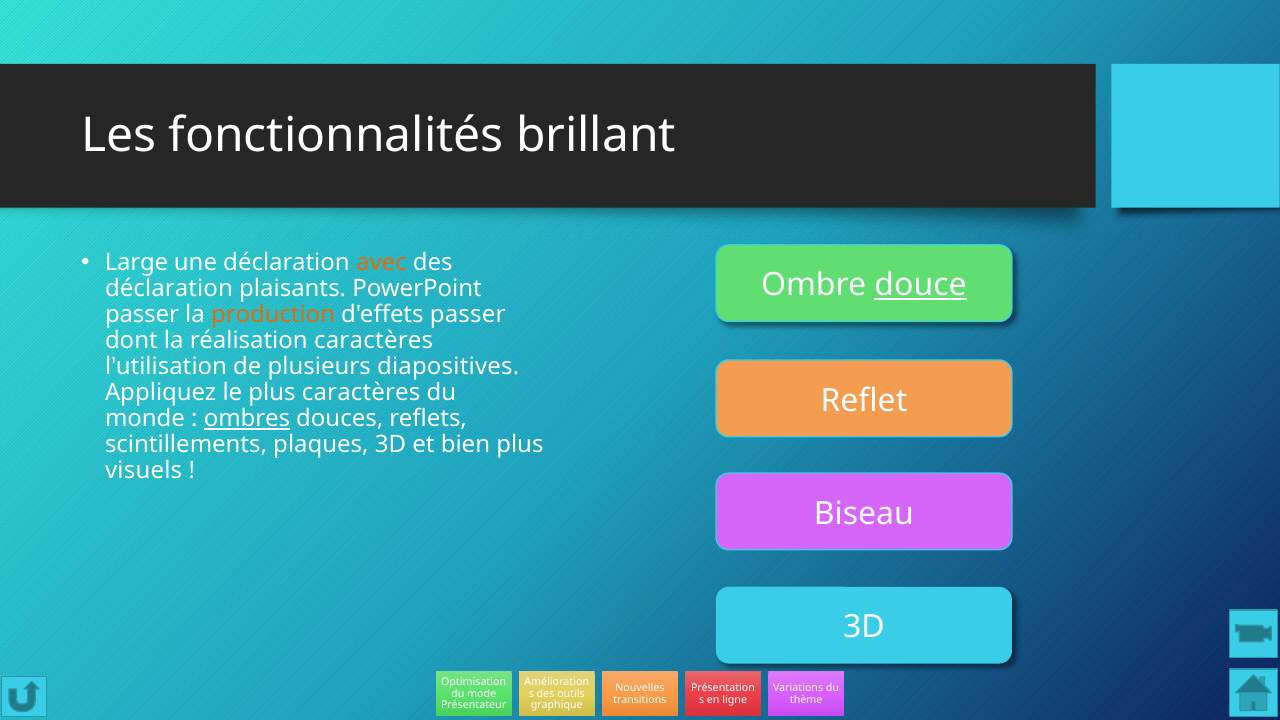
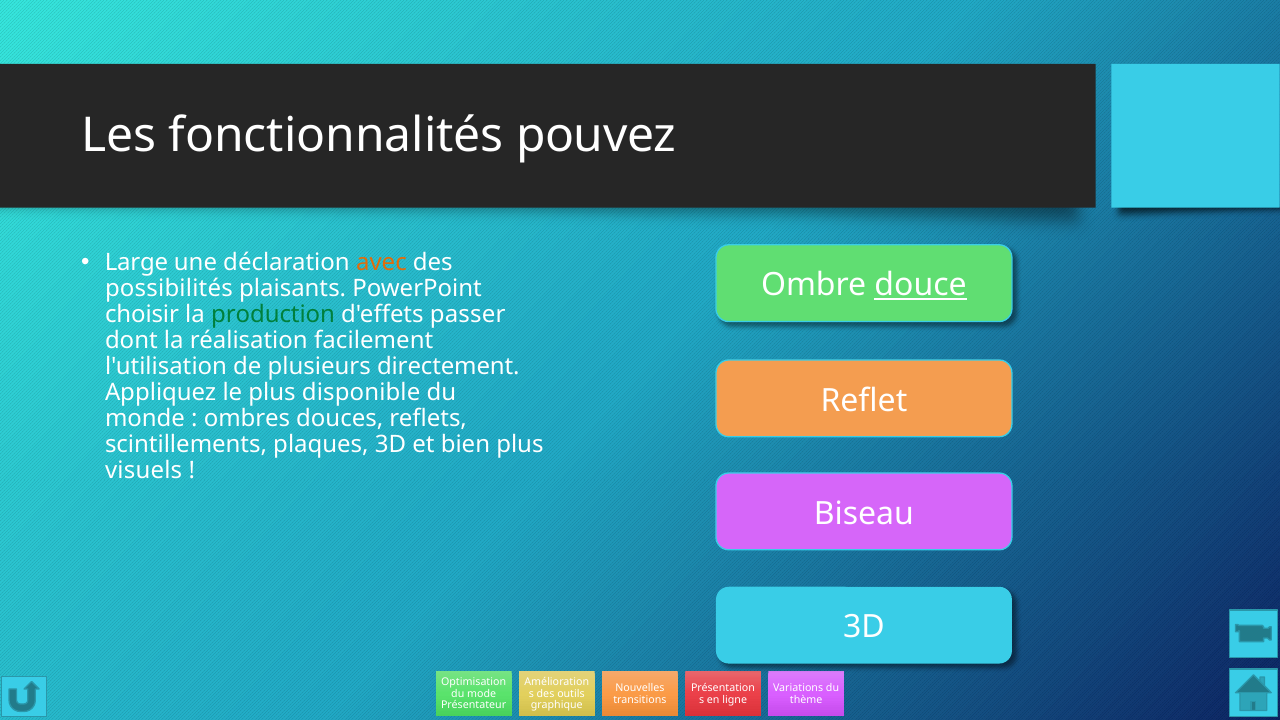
brillant: brillant -> pouvez (596, 135)
déclaration: déclaration -> possibilités (169, 289)
passer: passer -> choisir (142, 315)
production colour: orange -> green (273, 315)
réalisation caractères: caractères -> facilement (374, 341)
diapositives: diapositives -> directement (448, 367)
plus caractères: caractères -> disponible (361, 393)
ombres underline: present -> none (247, 419)
